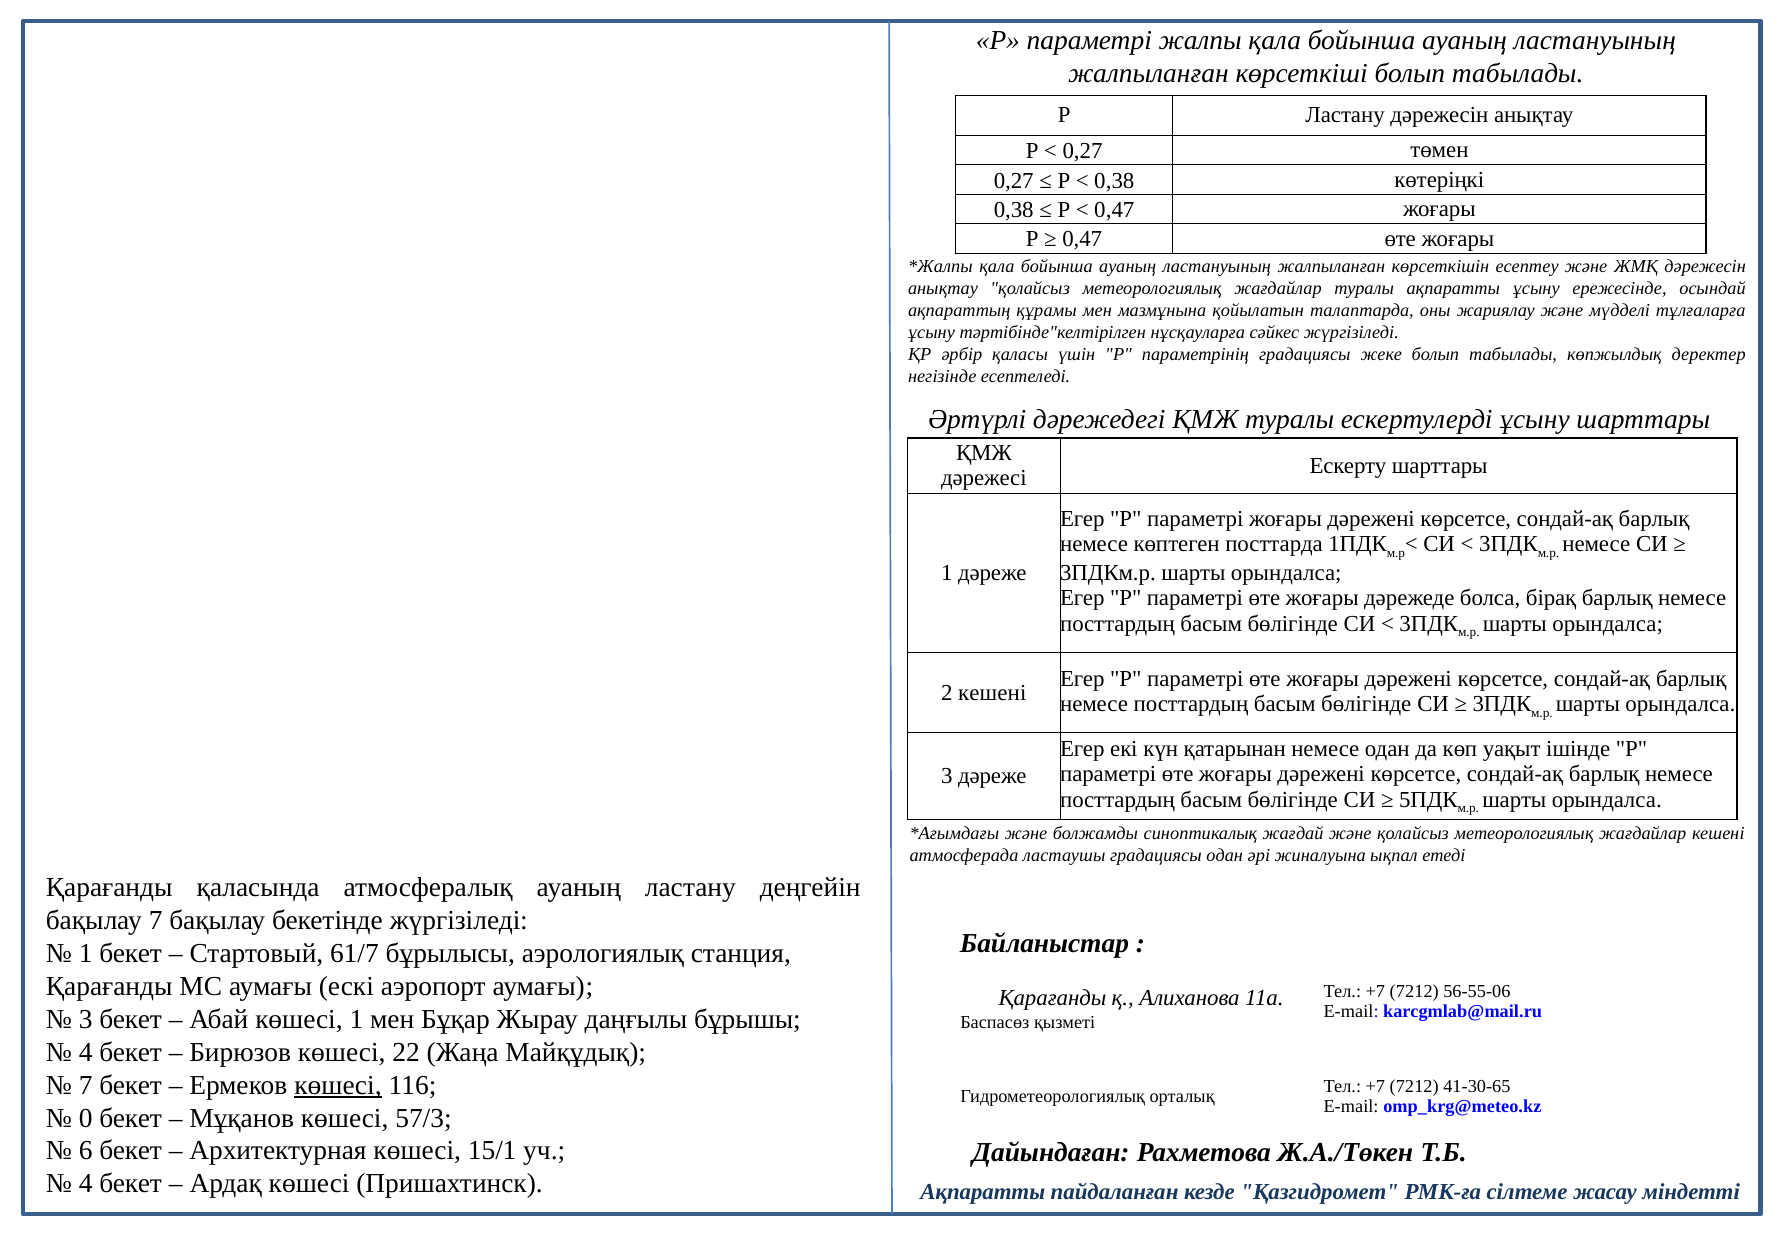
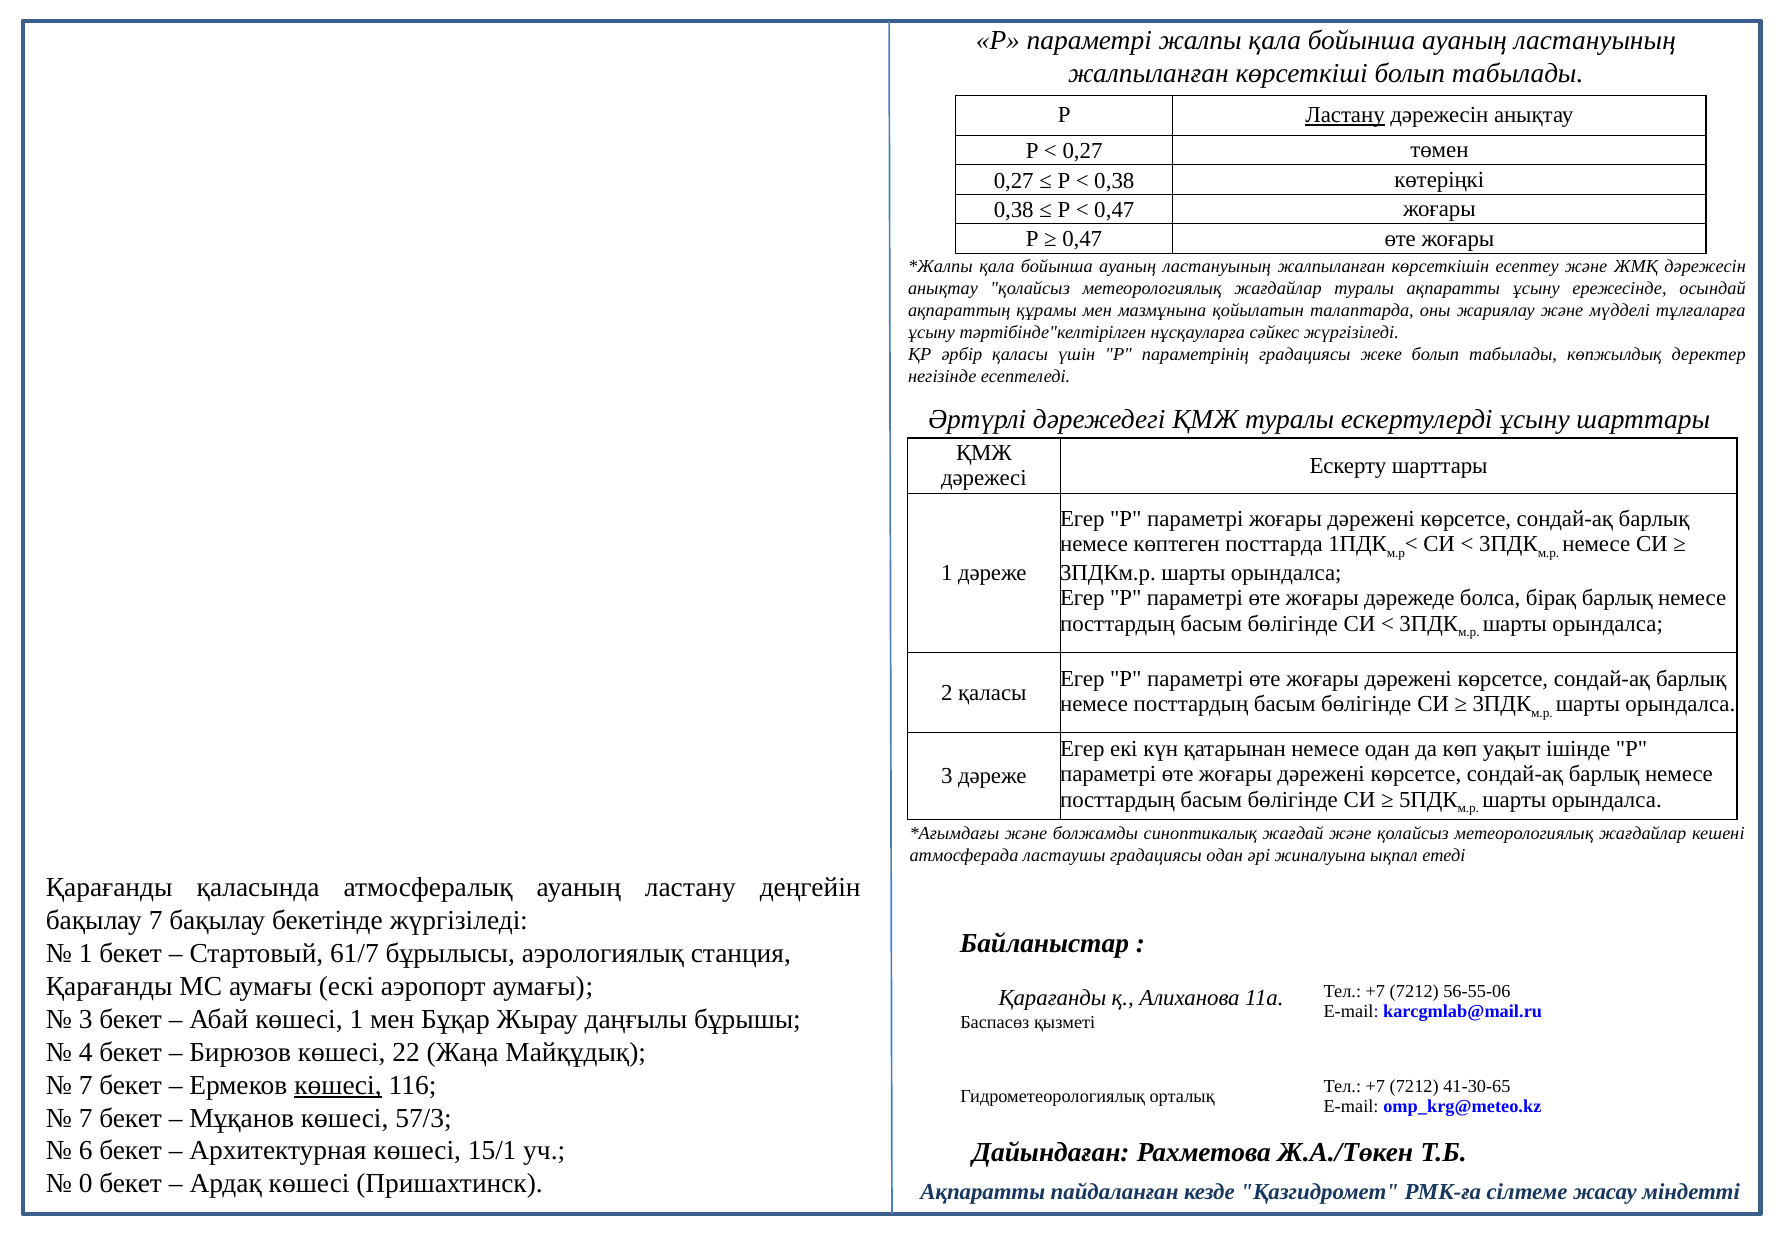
Ластану underline: none -> present (1345, 115)
2 кешені: кешені -> қаласы (992, 693)
0: 0 -> 7 (86, 1118)
4: 4 -> 0 (86, 1184)
